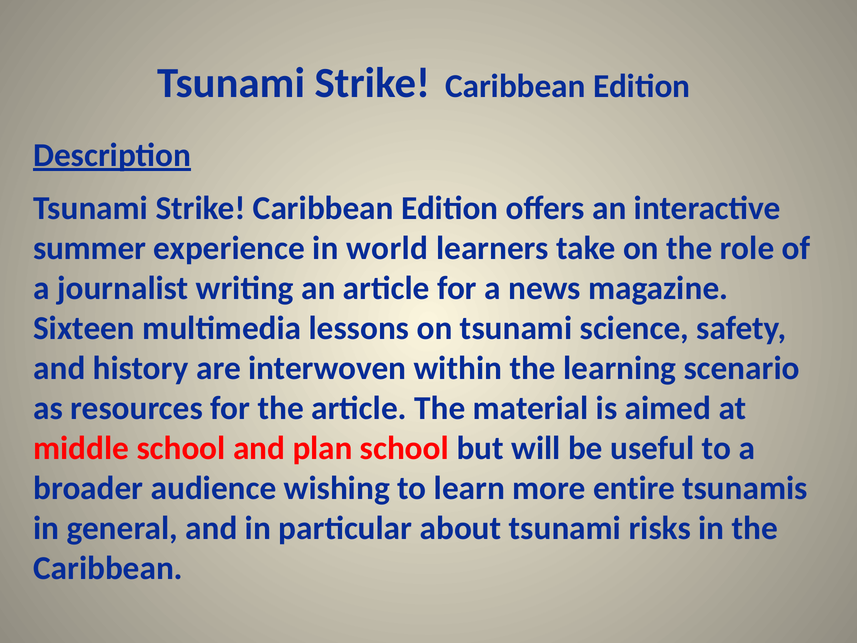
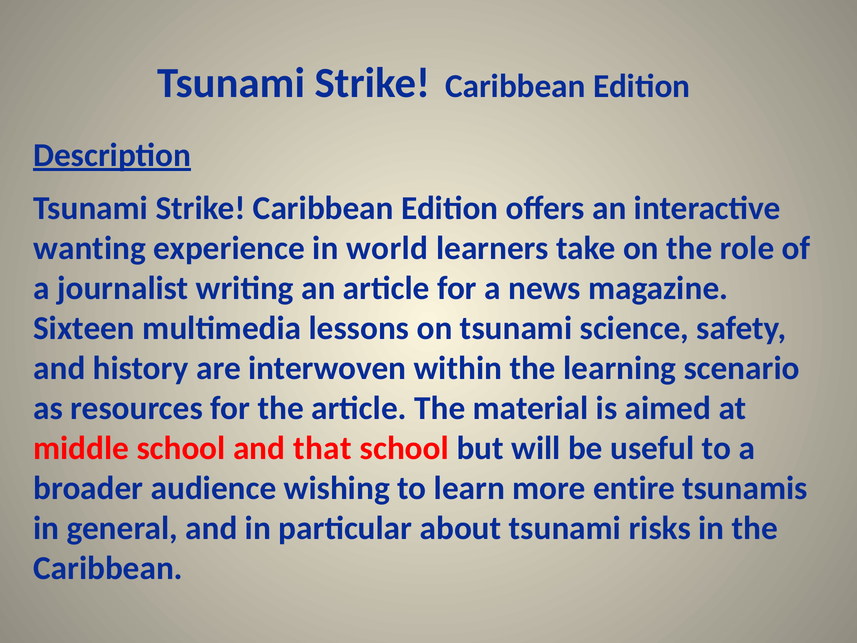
summer: summer -> wanting (90, 248)
plan: plan -> that (322, 448)
